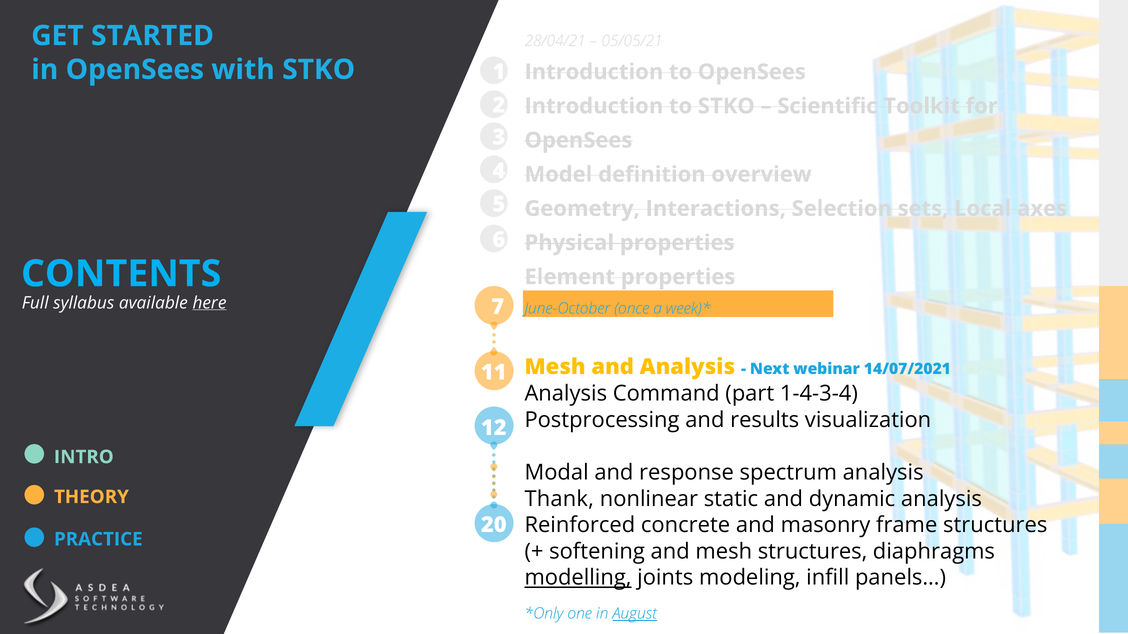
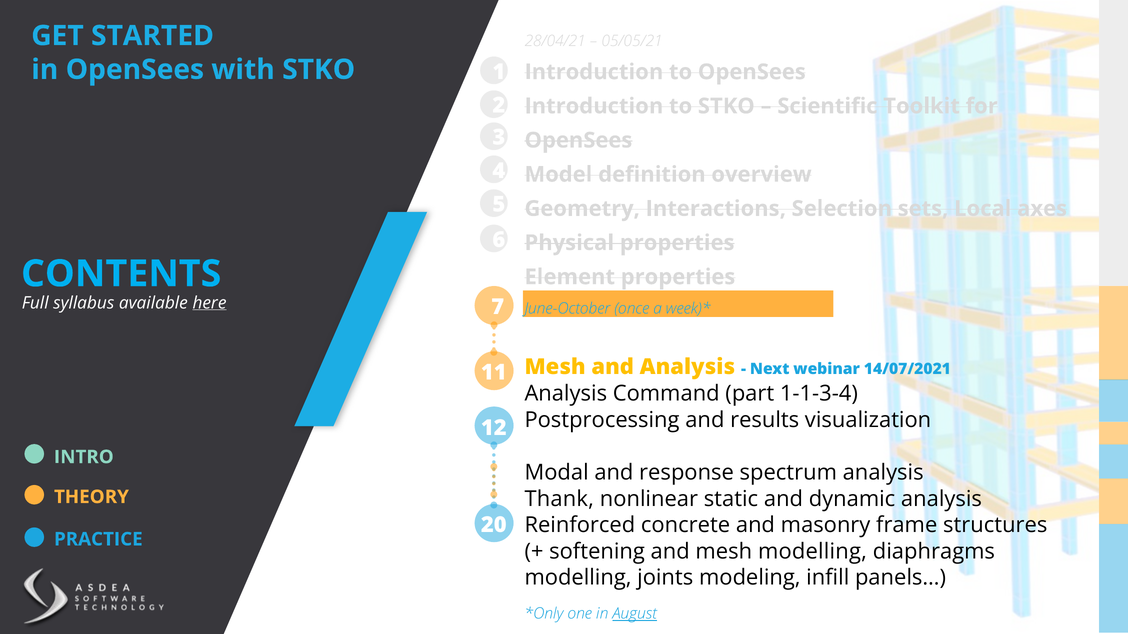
1-4-3-4: 1-4-3-4 -> 1-1-3-4 (819, 394)
mesh structures: structures -> modelling (812, 552)
modelling underline: present -> none (578, 578)
